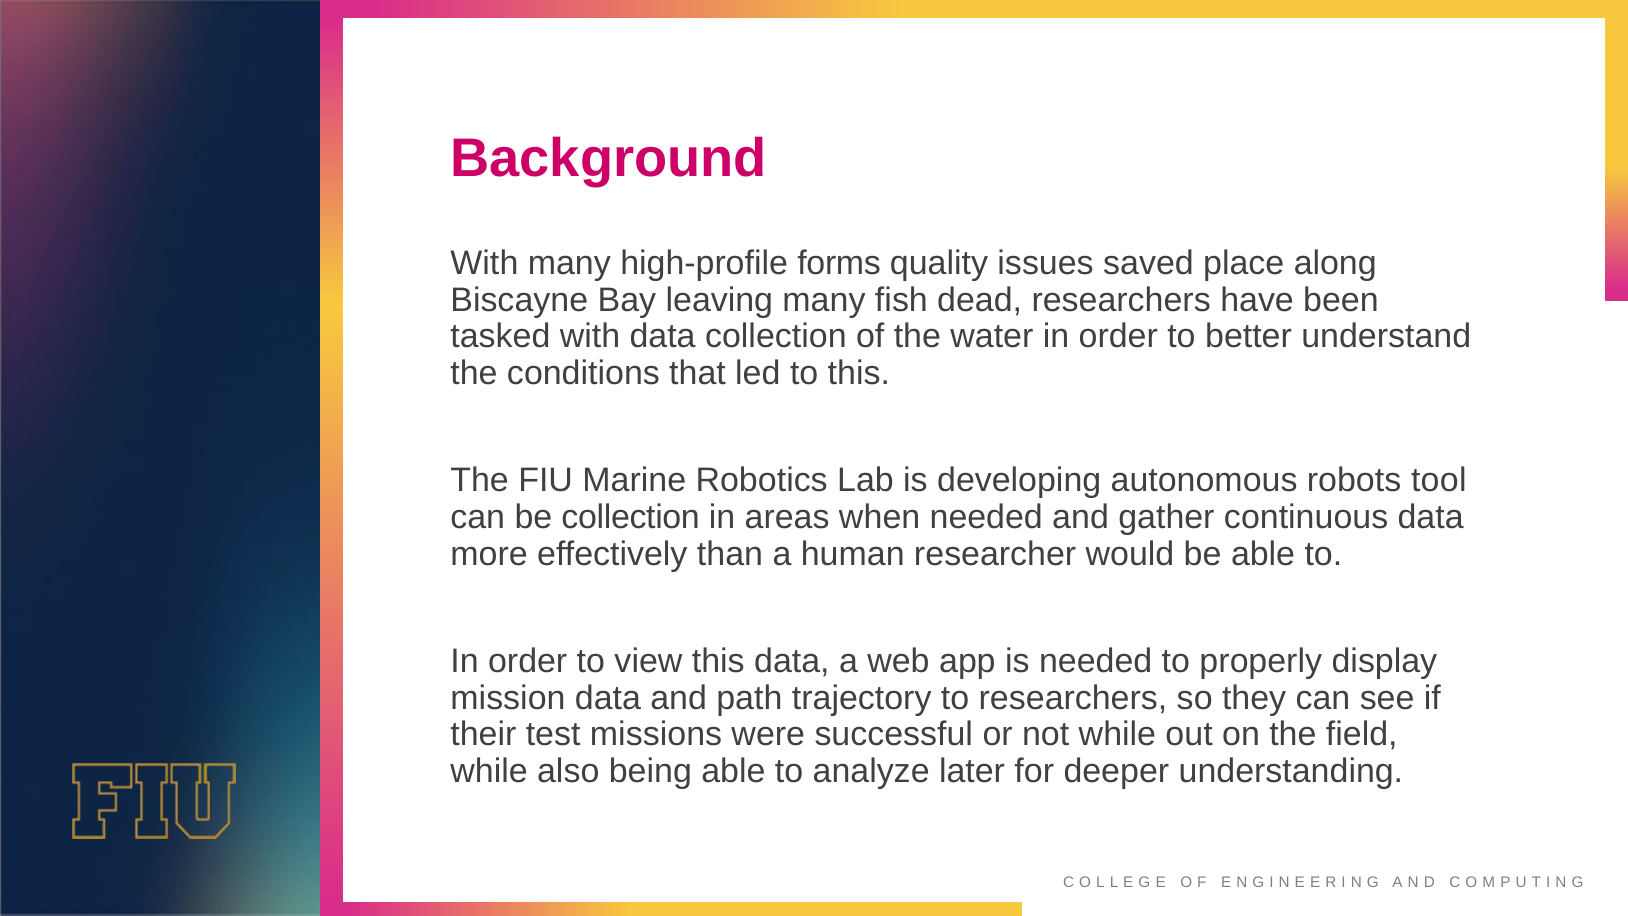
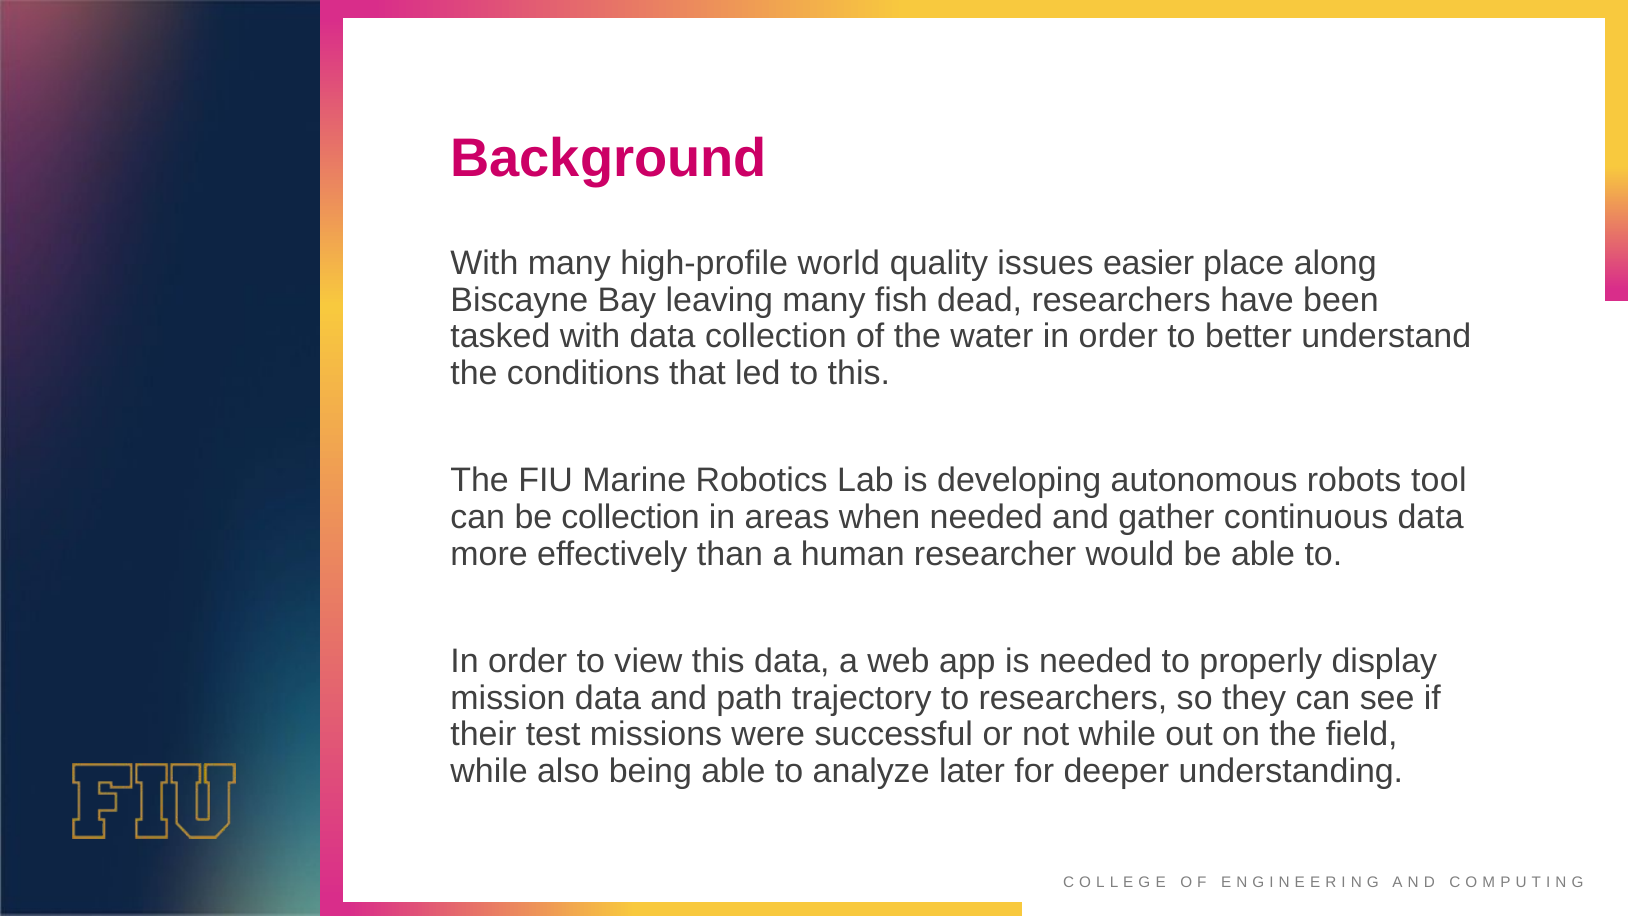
forms: forms -> world (839, 263)
saved: saved -> easier (1149, 263)
